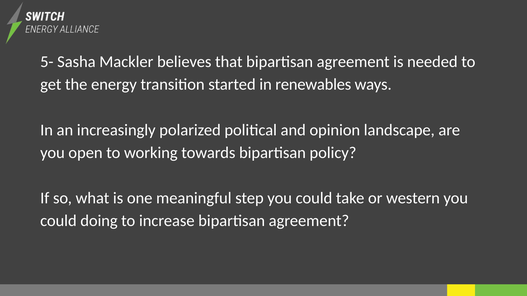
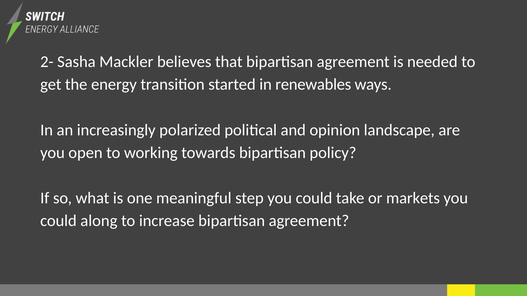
5-: 5- -> 2- (47, 62)
western: western -> markets (413, 198)
doing: doing -> along (99, 221)
